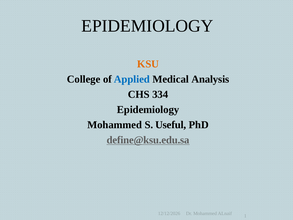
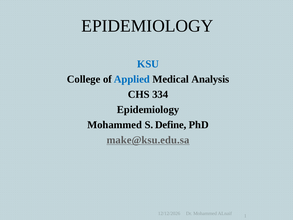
KSU colour: orange -> blue (148, 64)
Useful: Useful -> Define (171, 125)
define@ksu.edu.sa: define@ksu.edu.sa -> make@ksu.edu.sa (148, 140)
